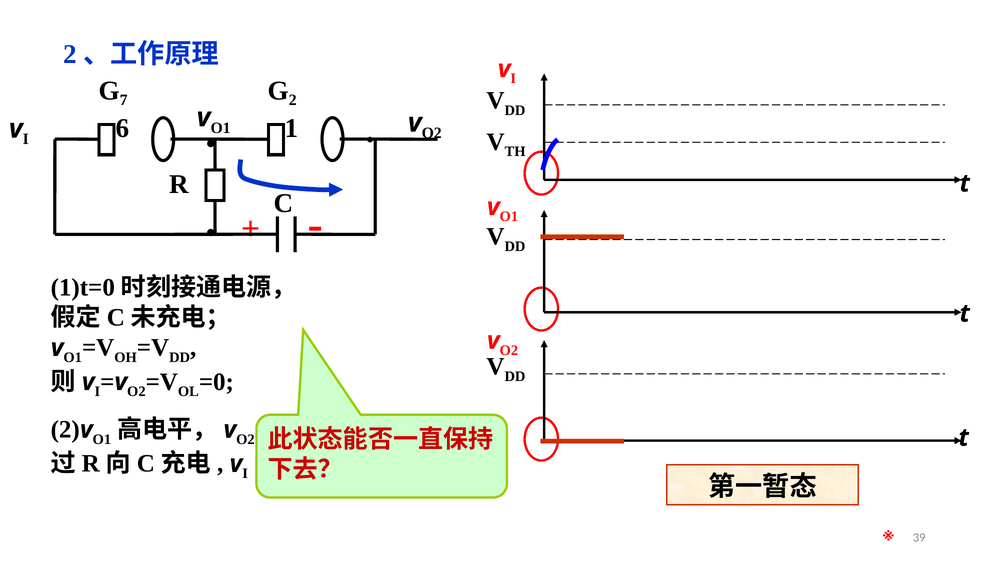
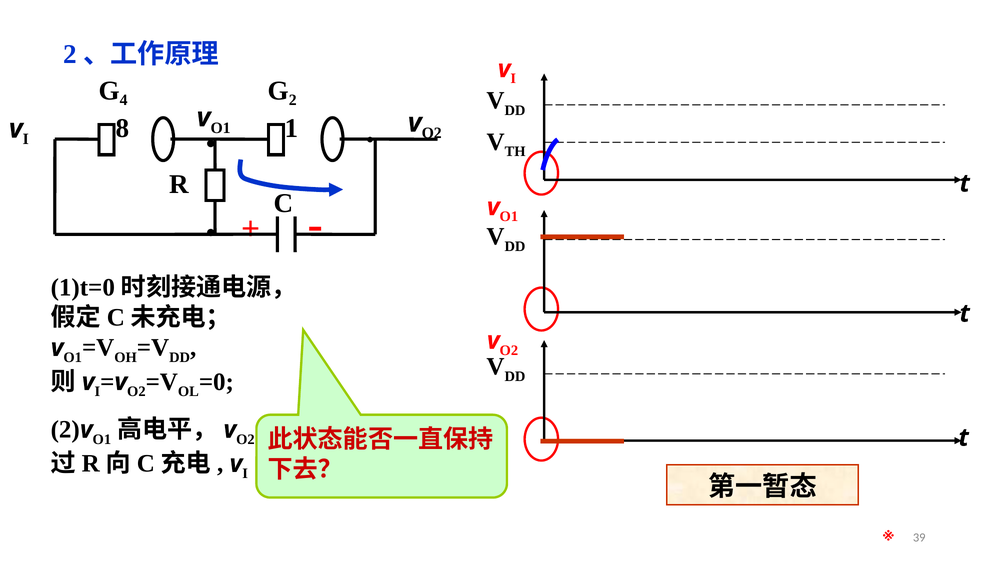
7: 7 -> 4 (124, 100)
6: 6 -> 8 (122, 128)
